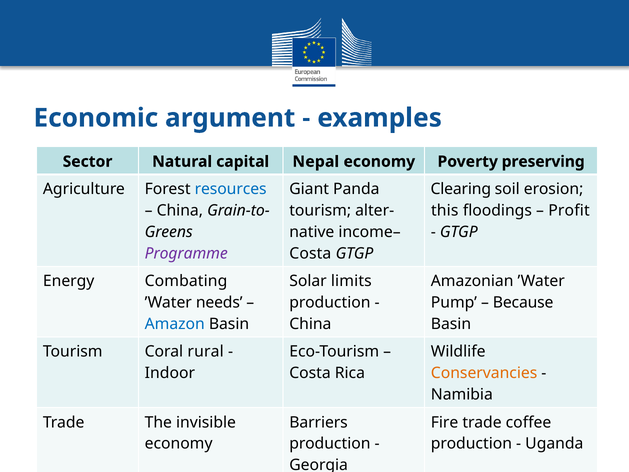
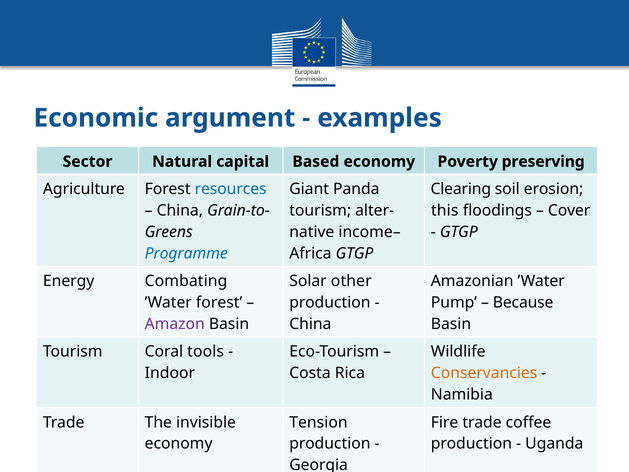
Nepal: Nepal -> Based (316, 161)
Profit: Profit -> Cover (569, 211)
Programme colour: purple -> blue (186, 253)
Costa: Costa -> Africa (310, 253)
limits: limits -> other (351, 281)
’Water needs: needs -> forest (219, 303)
Amazon colour: blue -> purple (175, 324)
rural: rural -> tools (206, 352)
Barriers: Barriers -> Tension (318, 422)
